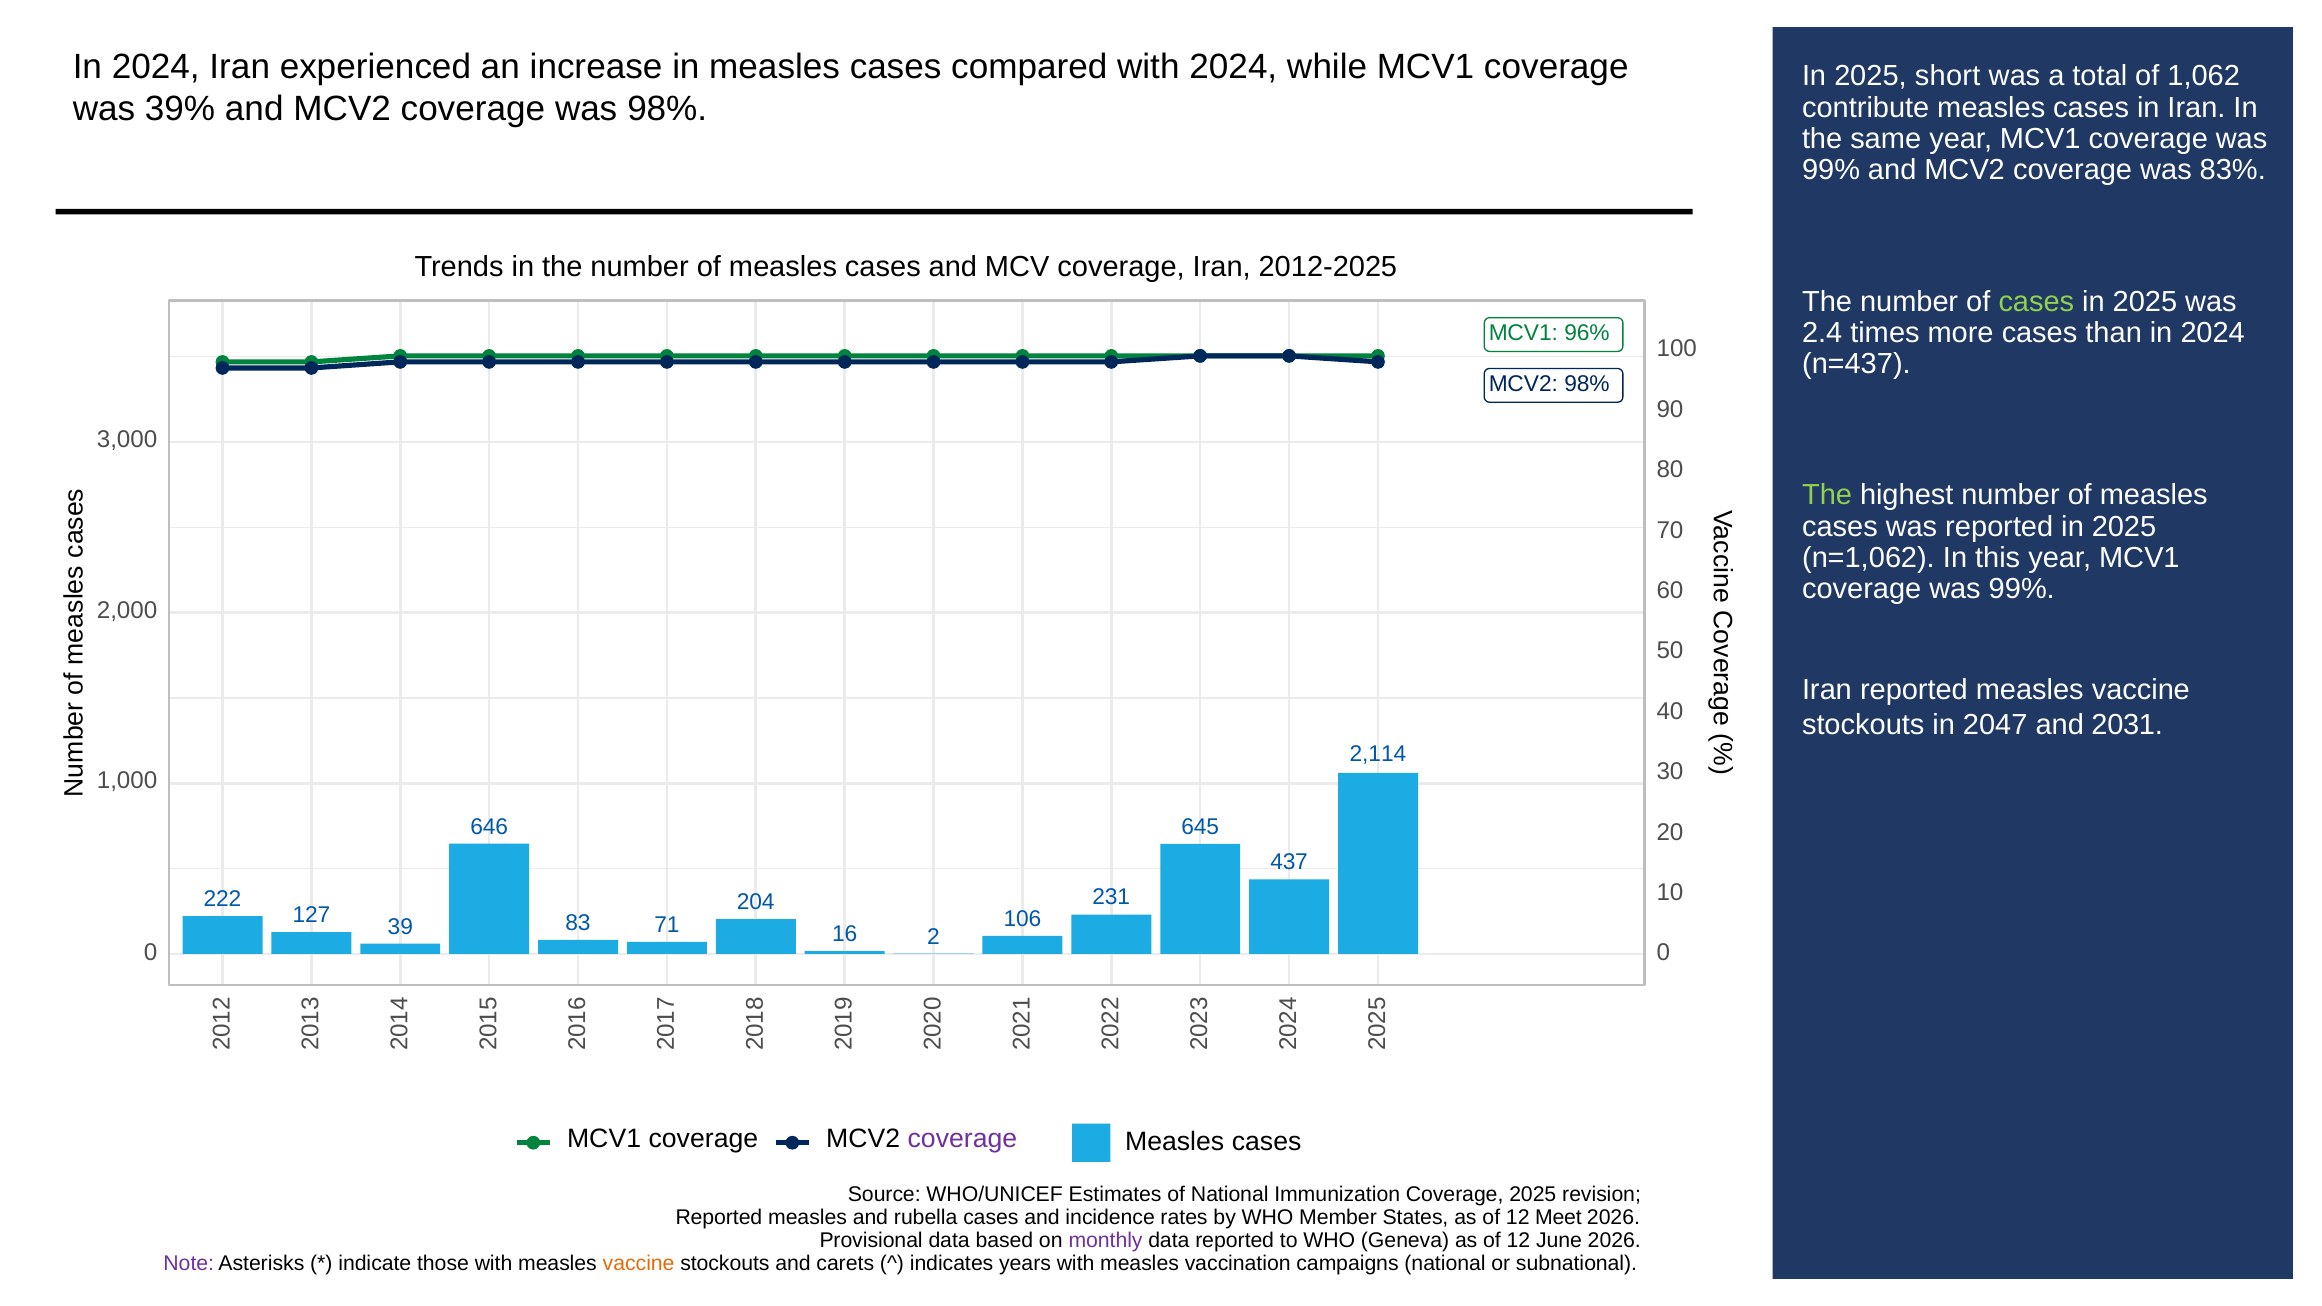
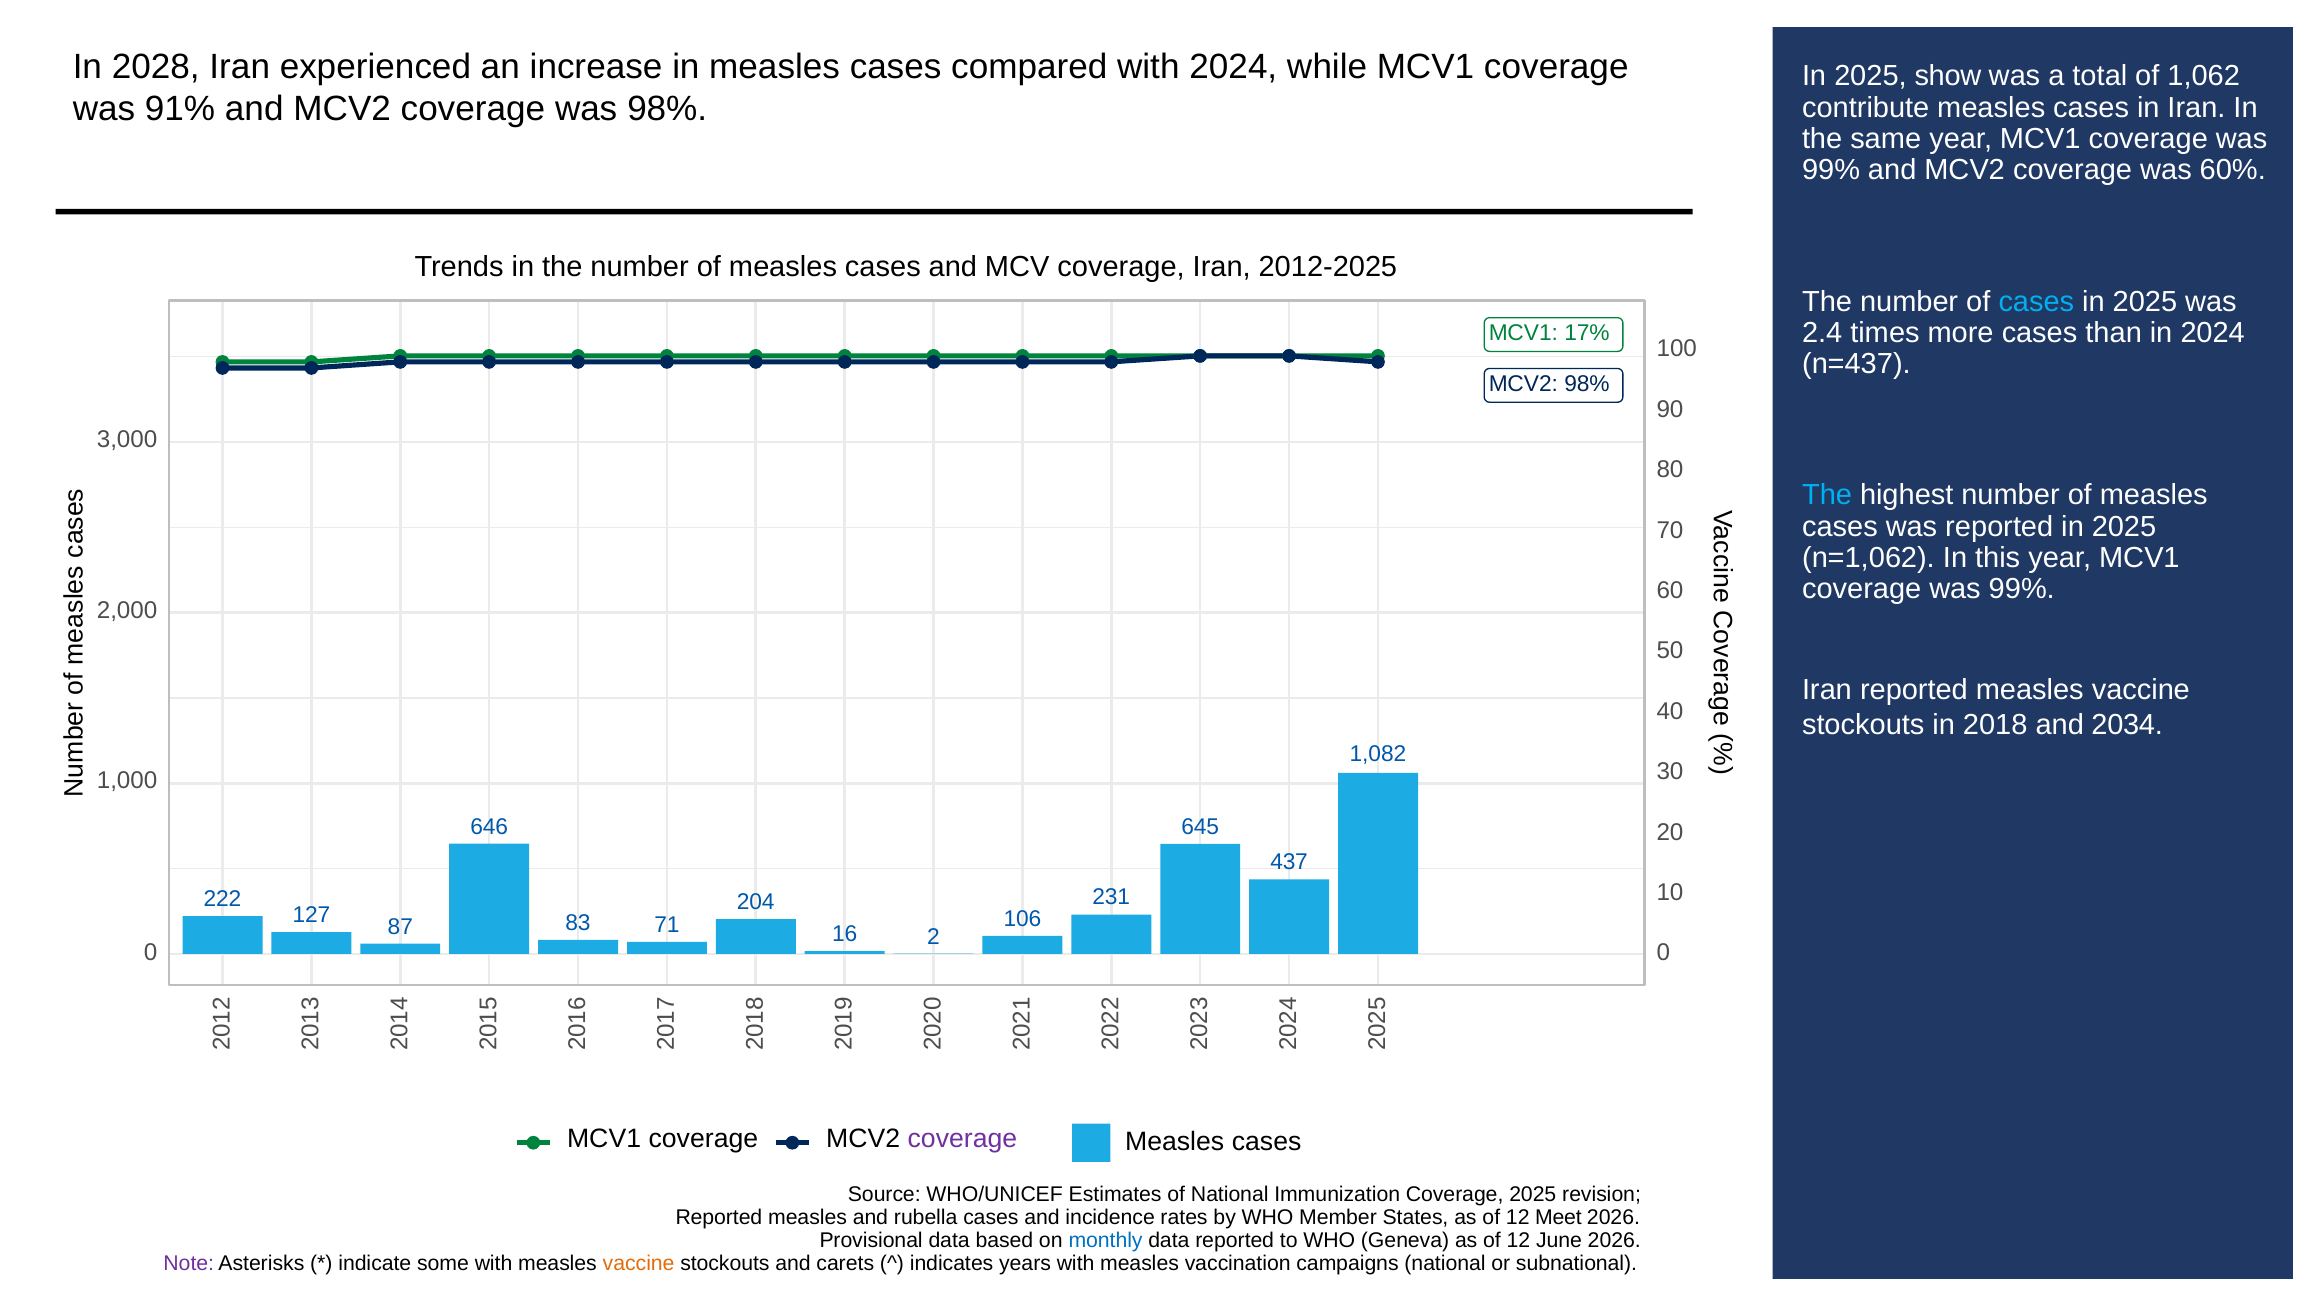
2024: 2024 -> 2028 (156, 67)
short: short -> show (1948, 76)
39%: 39% -> 91% (180, 109)
83%: 83% -> 60% (2233, 170)
cases colour: light green -> light blue (2036, 302)
96%: 96% -> 17% (1587, 333)
The colour: light green -> light blue (1827, 495)
2047: 2047 -> 2018 (1995, 725)
2031: 2031 -> 2034 (2127, 725)
2,114: 2,114 -> 1,082 (1378, 754)
39: 39 -> 87 (400, 927)
monthly colour: purple -> blue (1106, 1241)
those: those -> some (443, 1264)
